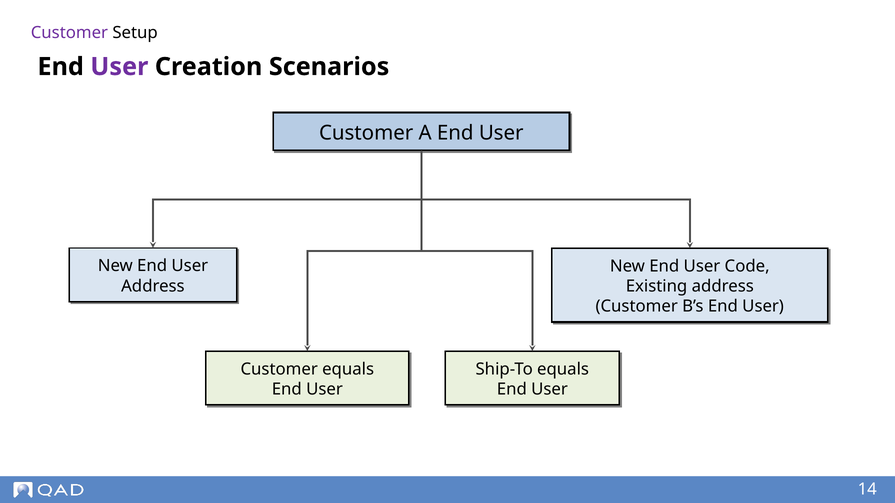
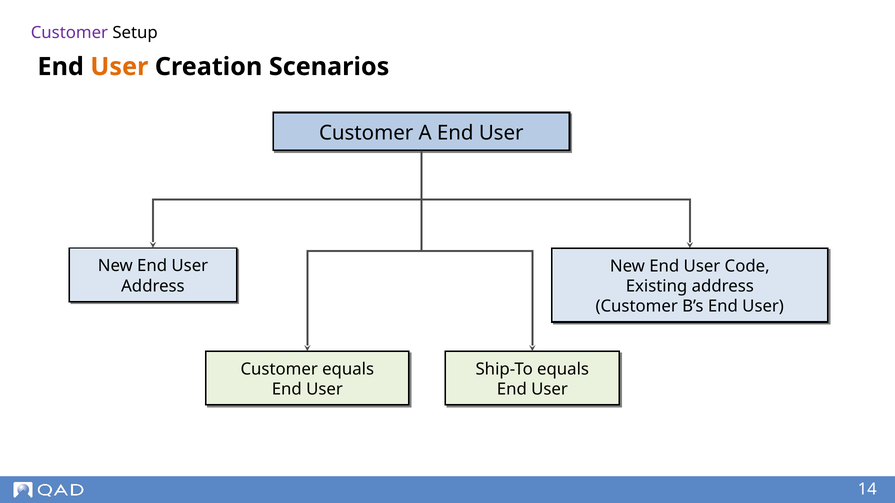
User colour: purple -> orange (119, 67)
